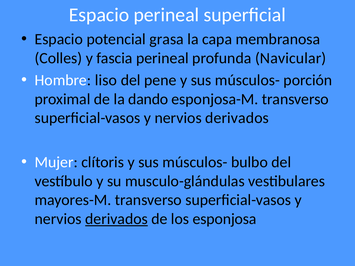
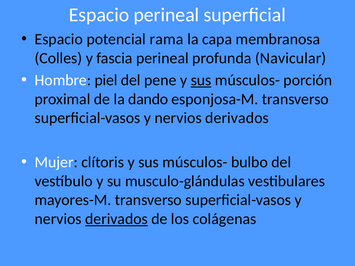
grasa: grasa -> rama (167, 39)
liso: liso -> piel (106, 80)
sus underline: none -> present (201, 80)
esponjosa: esponjosa -> colágenas (225, 219)
